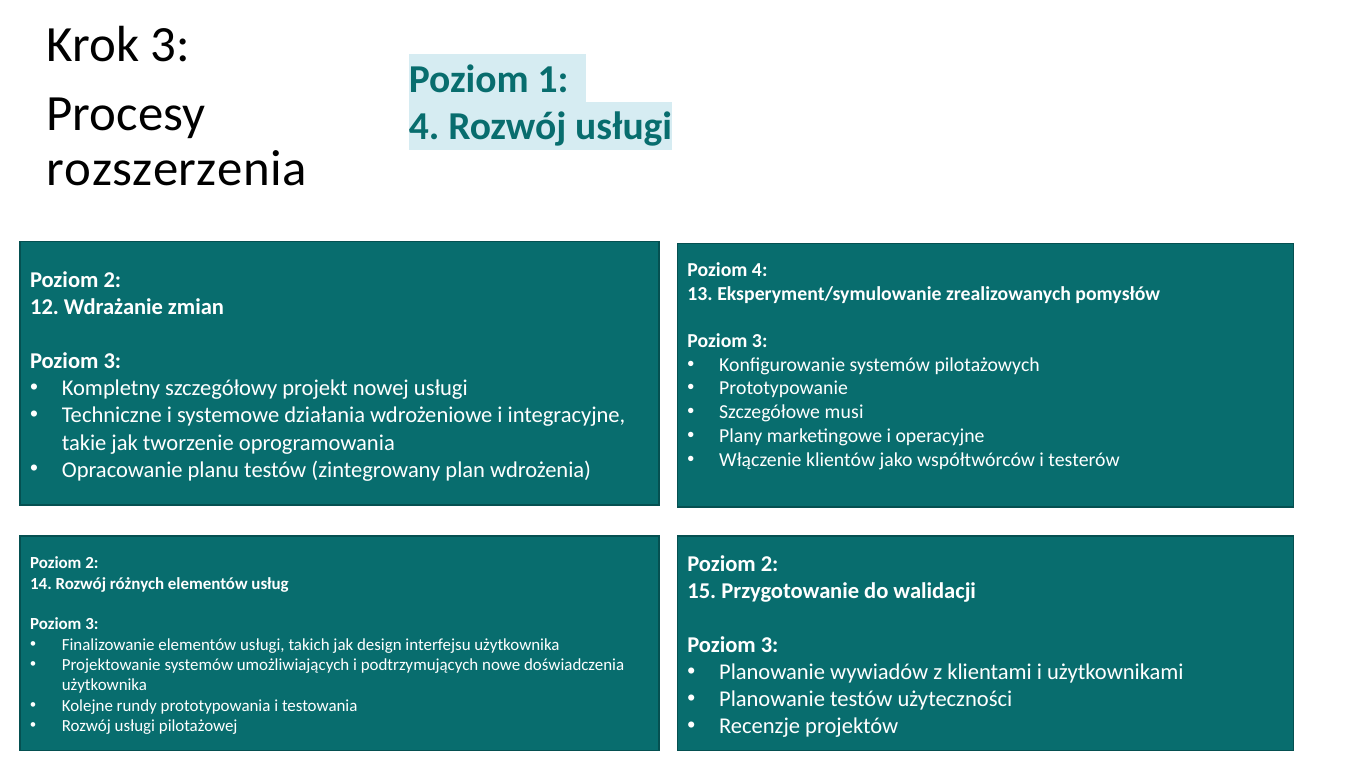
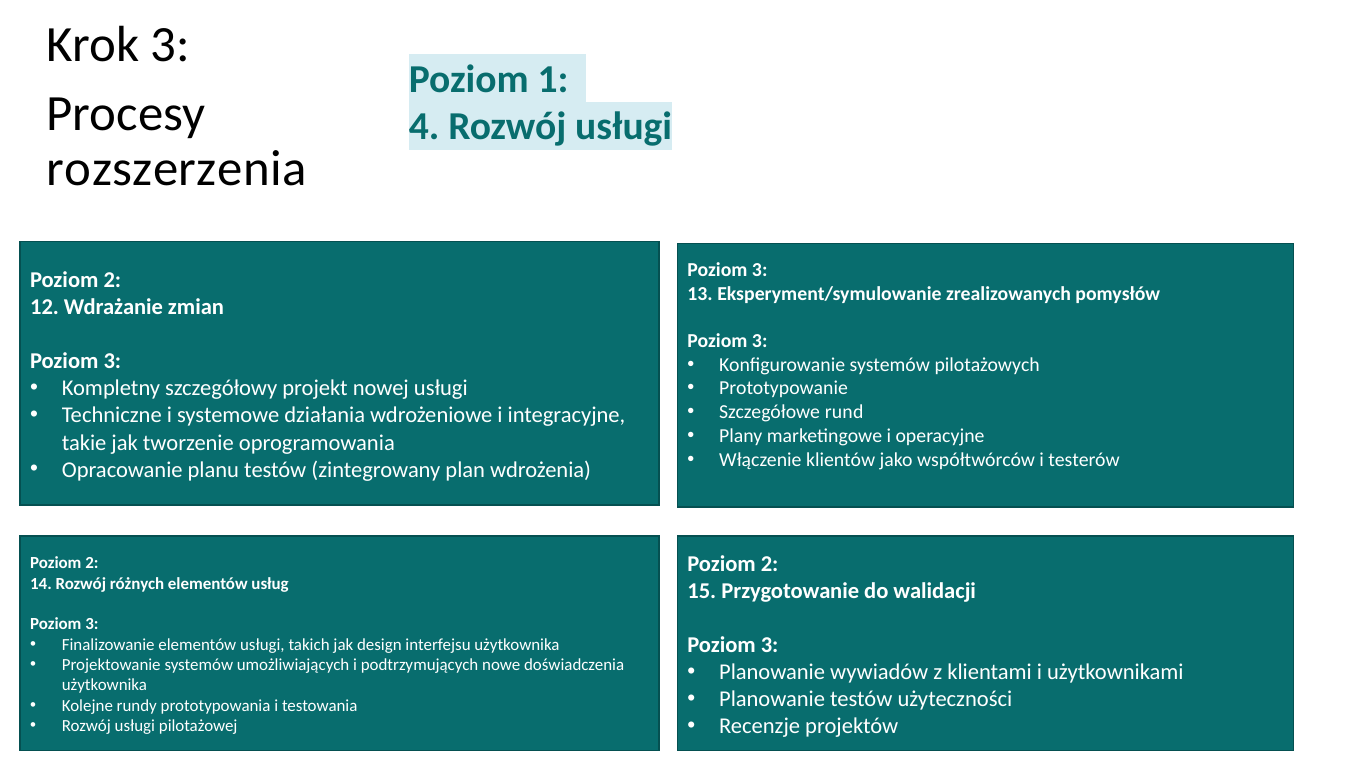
4: 4 -> 3 (760, 270)
musi: musi -> rund (844, 412)
